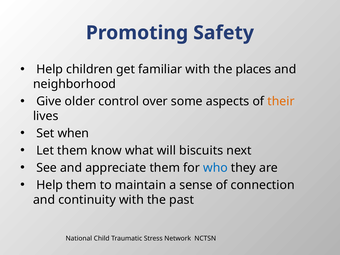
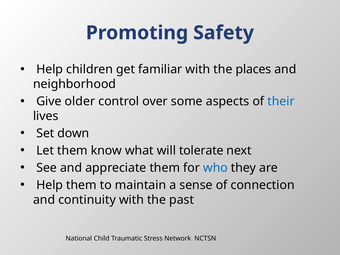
their colour: orange -> blue (281, 101)
when: when -> down (73, 133)
biscuits: biscuits -> tolerate (201, 151)
